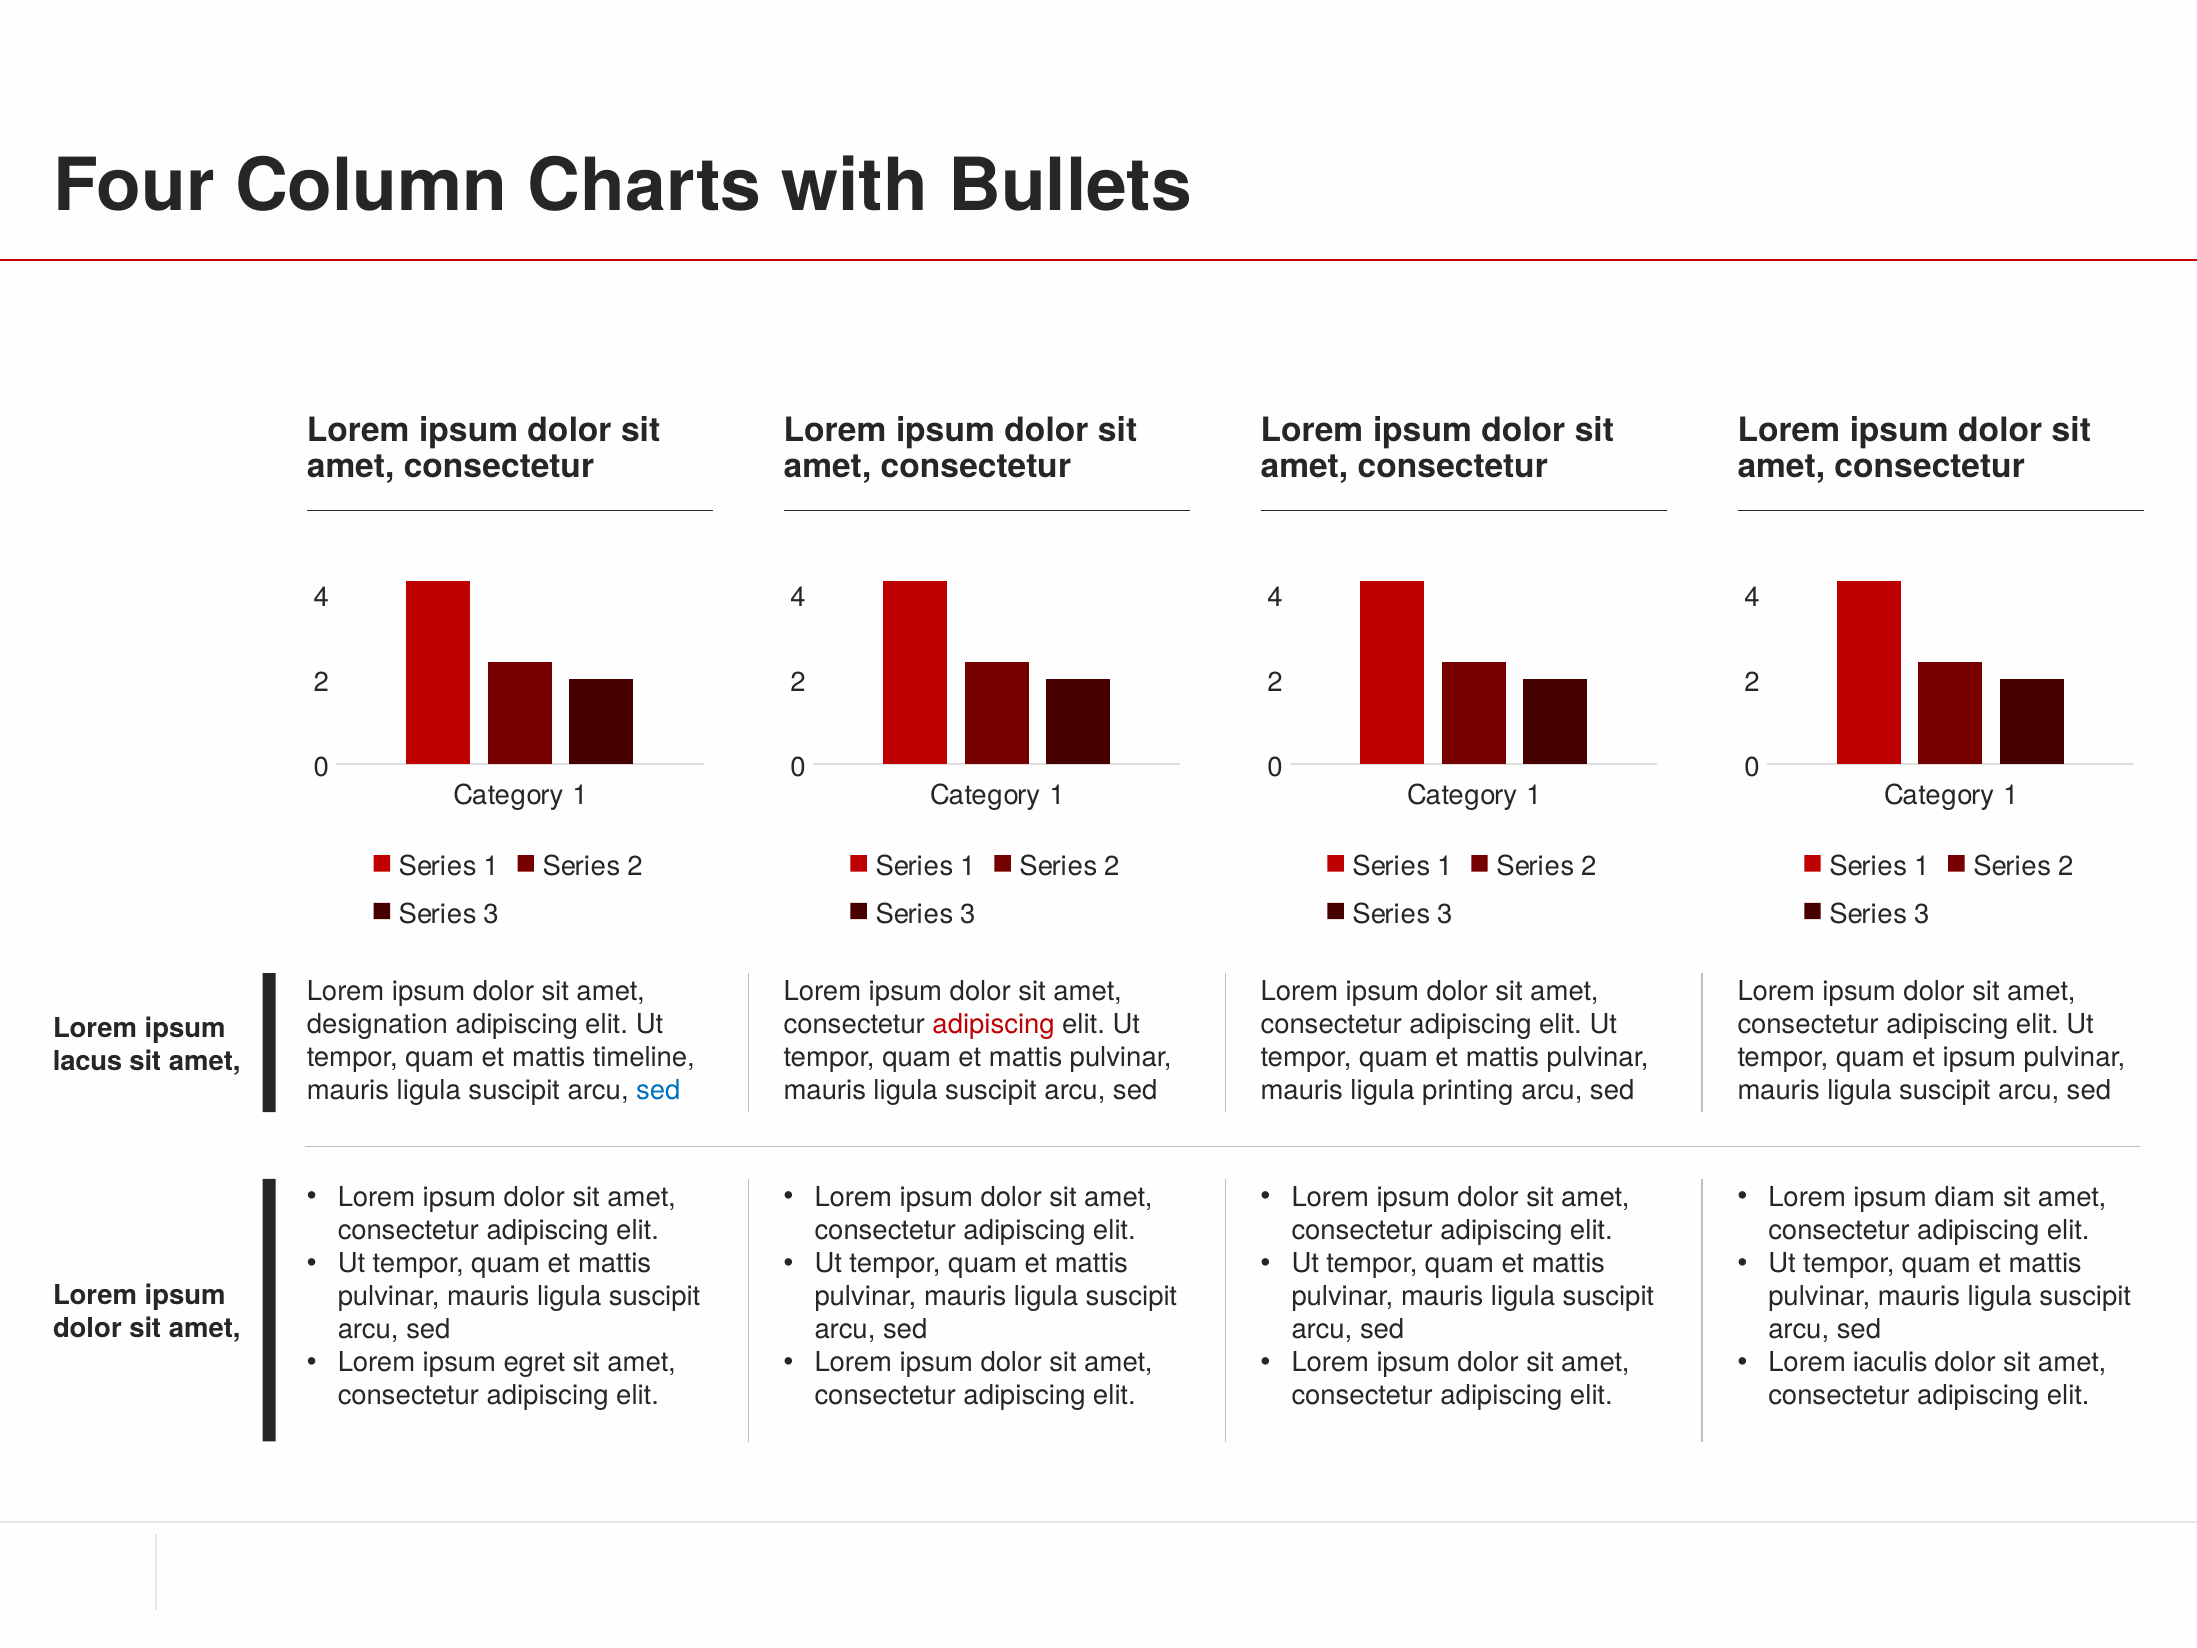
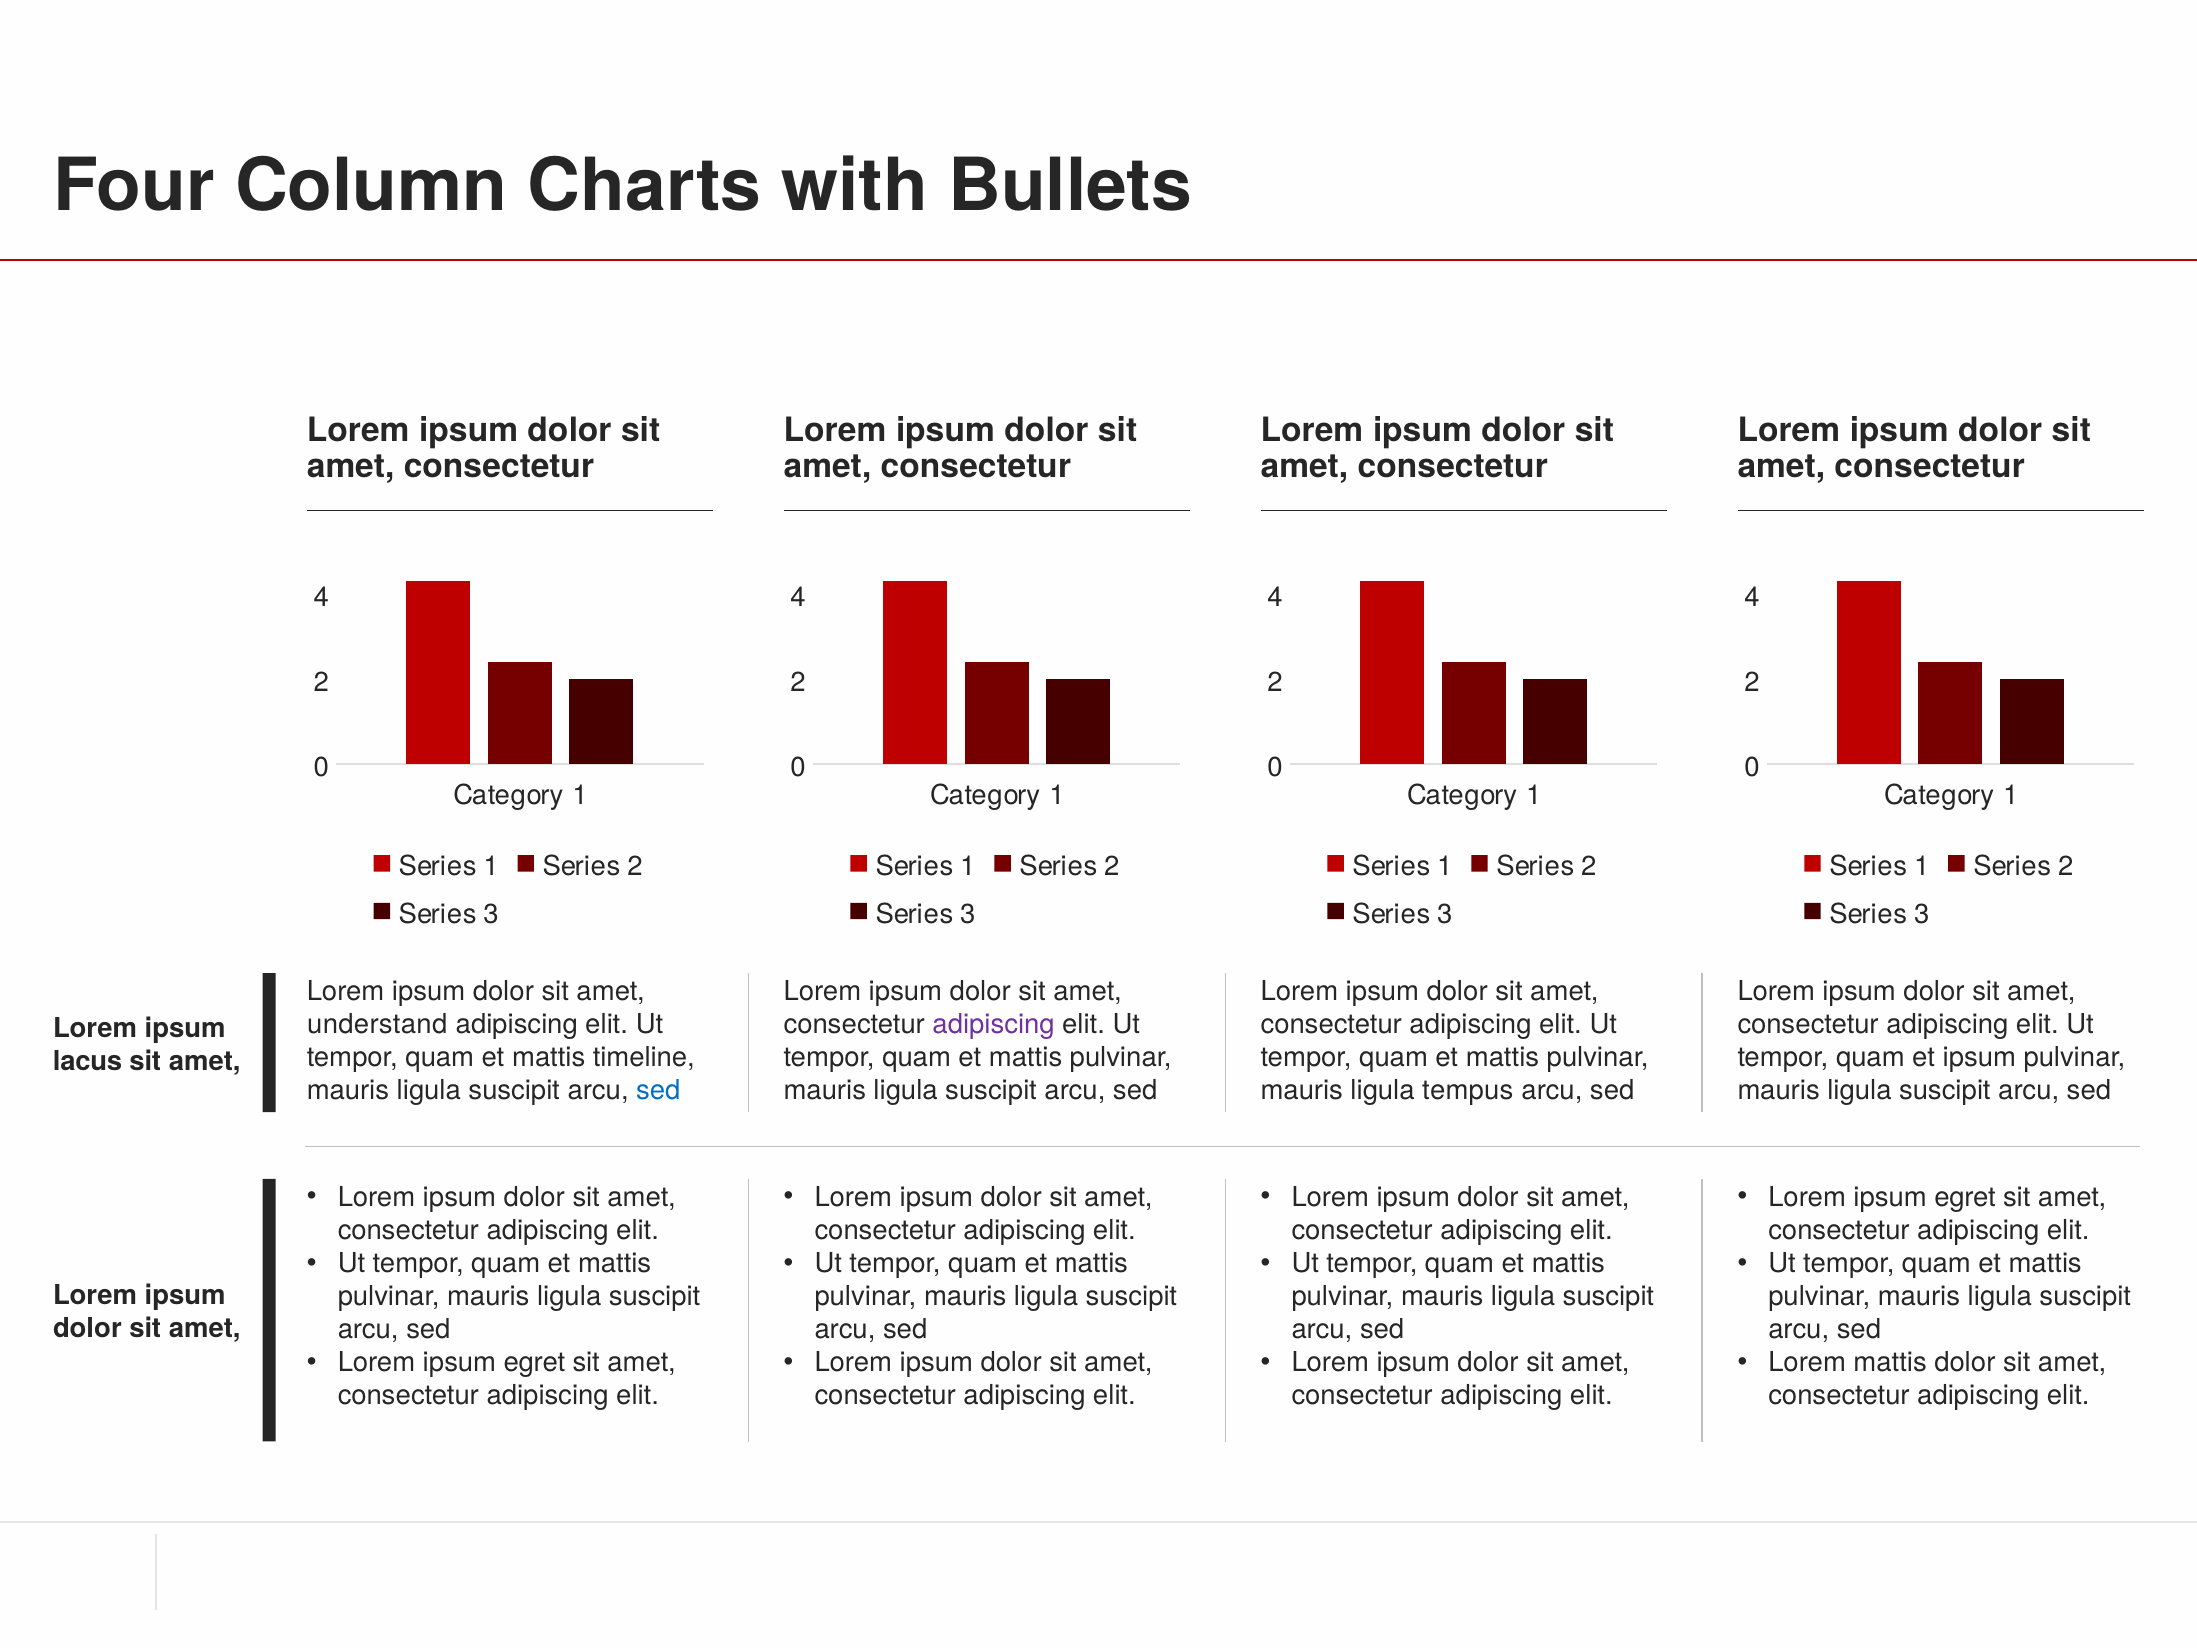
designation: designation -> understand (377, 1024)
adipiscing colour: red -> purple (994, 1024)
printing: printing -> tempus (1468, 1090)
diam: diam -> egret (1965, 1197)
Lorem iaculis: iaculis -> mattis (1890, 1362)
